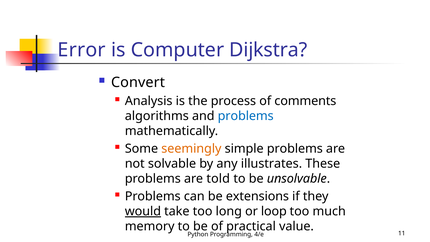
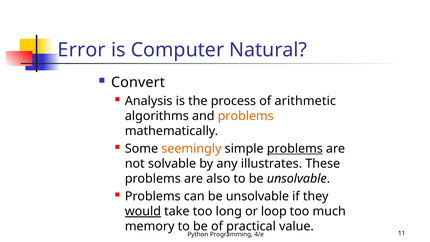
Dijkstra: Dijkstra -> Natural (268, 50)
comments: comments -> arithmetic (305, 101)
problems colour: blue -> orange (246, 116)
problems underline: none -> present (295, 149)
told: told -> also (218, 179)
can be extensions: extensions -> unsolvable (257, 196)
